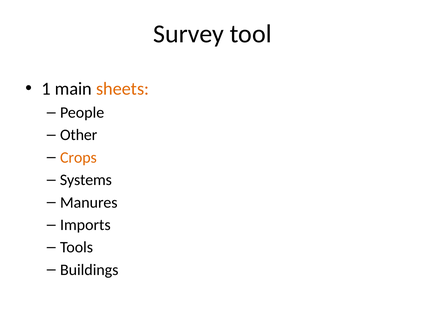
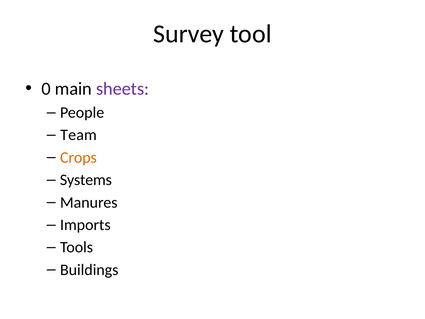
1: 1 -> 0 (46, 89)
sheets colour: orange -> purple (123, 89)
Other: Other -> Team (79, 135)
